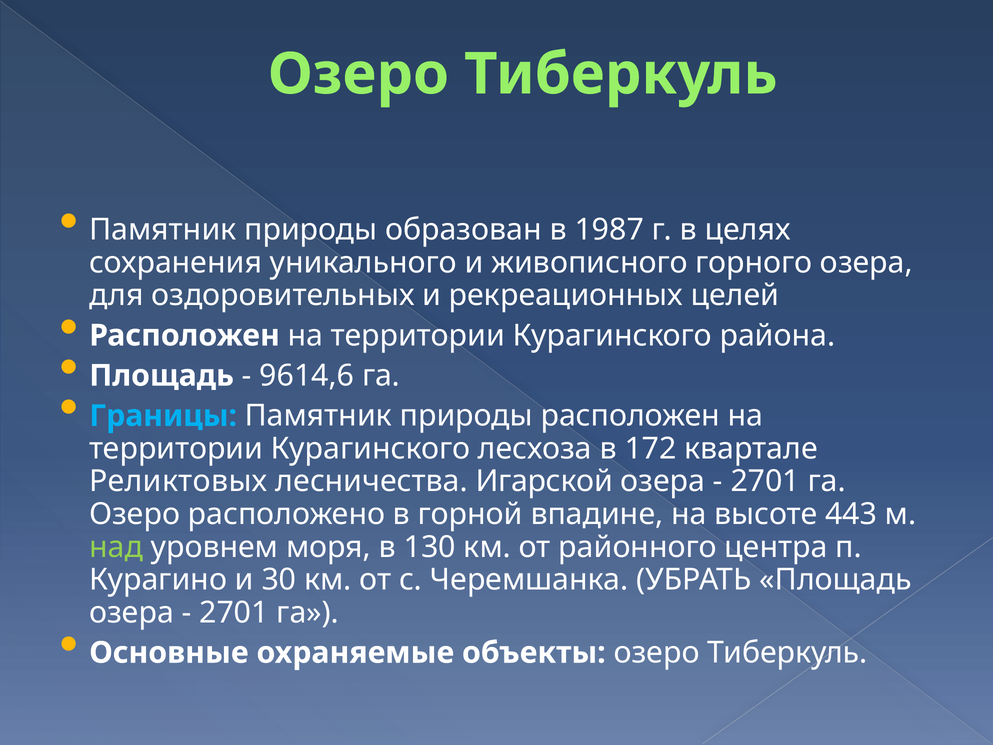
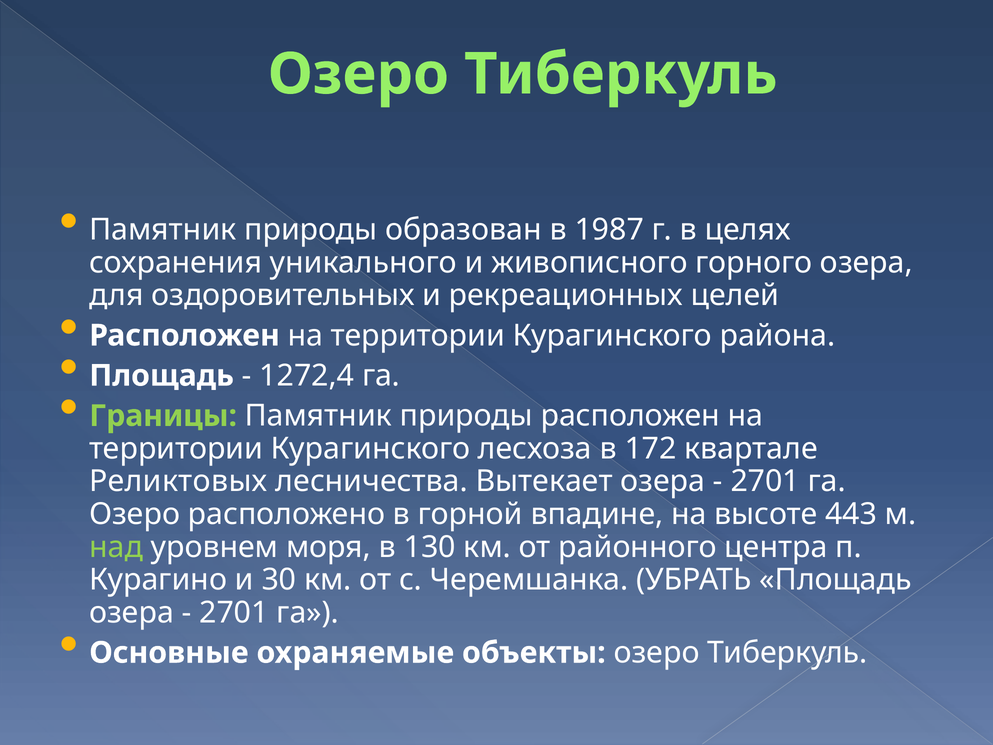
9614,6: 9614,6 -> 1272,4 (307, 376)
Границы colour: light blue -> light green (163, 416)
Игарской: Игарской -> Вытекает (544, 481)
